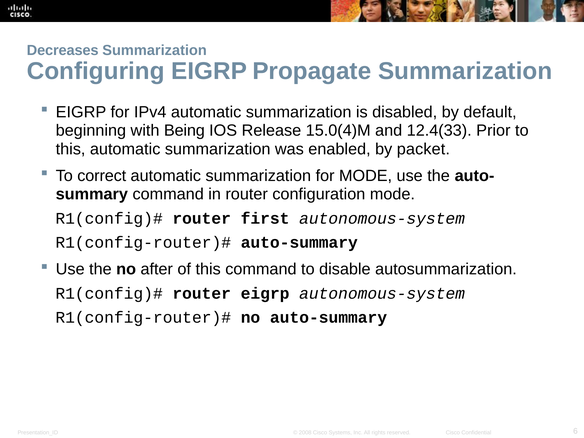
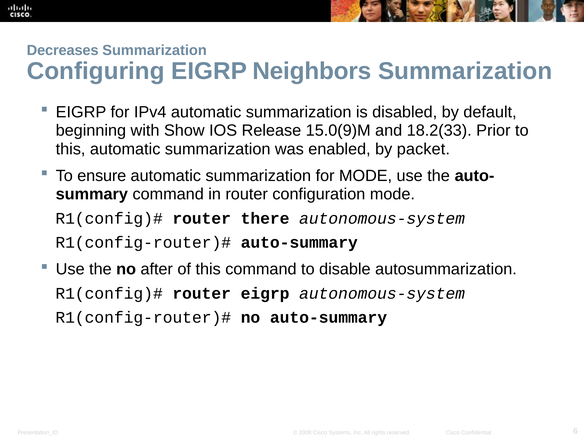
Propagate: Propagate -> Neighbors (312, 71)
Being: Being -> Show (184, 131)
15.0(4)M: 15.0(4)M -> 15.0(9)M (338, 131)
12.4(33: 12.4(33 -> 18.2(33 (439, 131)
correct: correct -> ensure (102, 176)
first: first -> there (265, 218)
